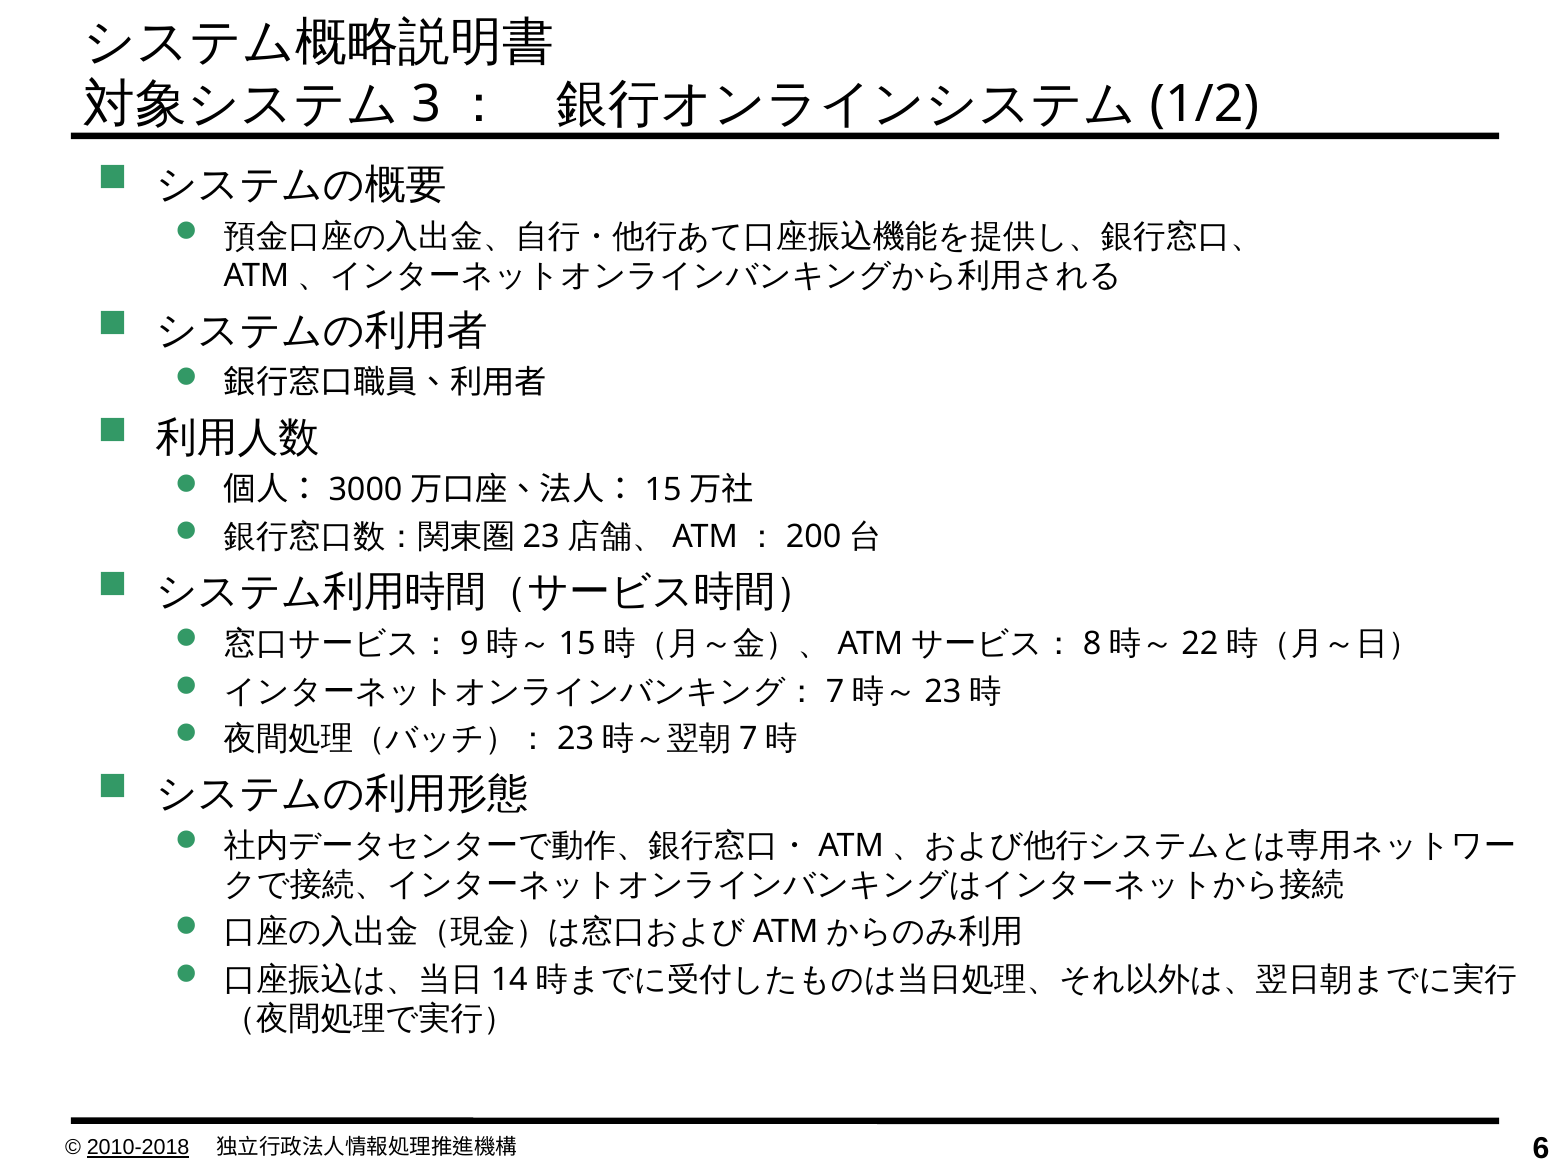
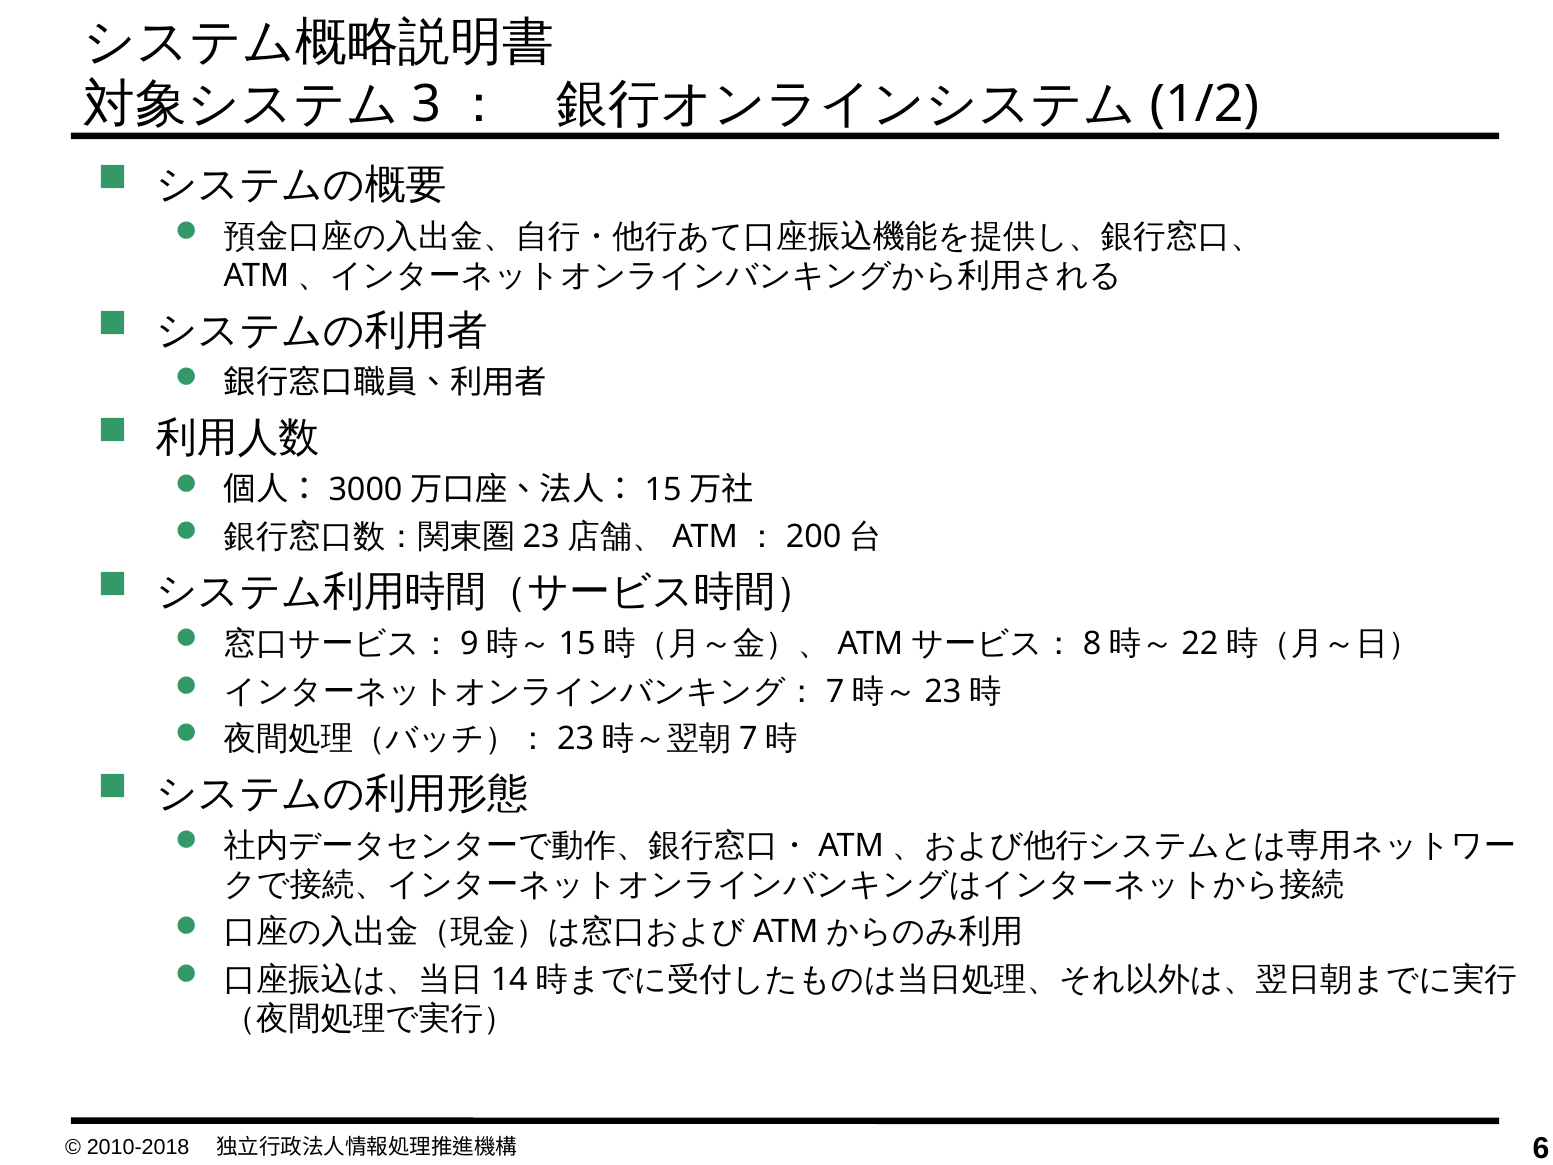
2010-2018 underline: present -> none (138, 1147)
